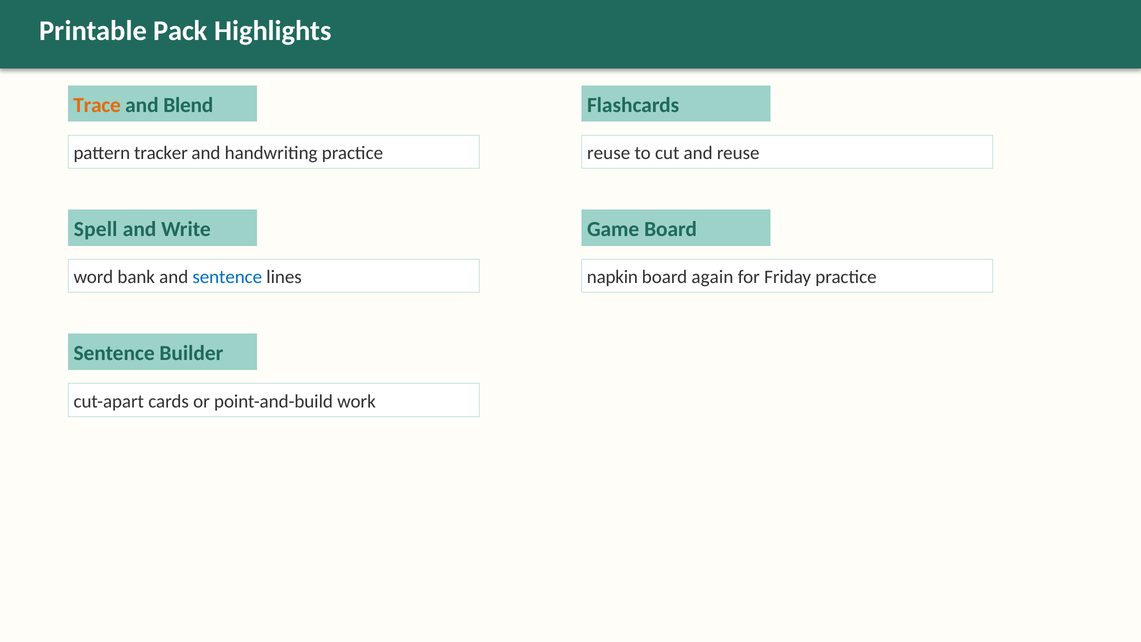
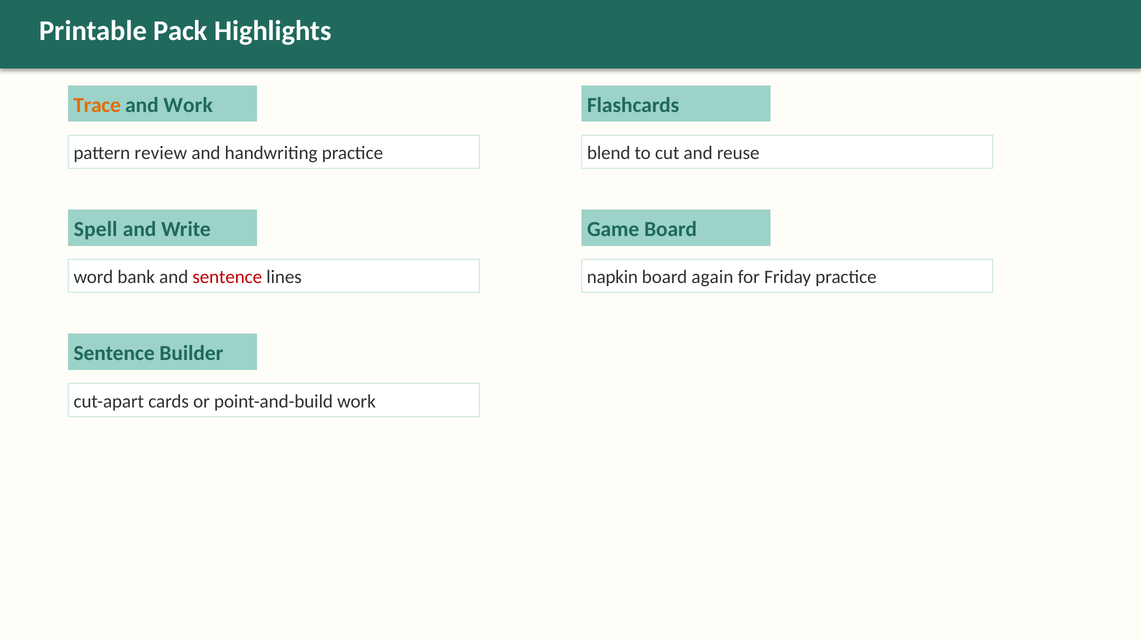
and Blend: Blend -> Work (188, 105)
tracker: tracker -> review (161, 153)
reuse: reuse -> blend (609, 153)
sentence colour: blue -> red (227, 277)
